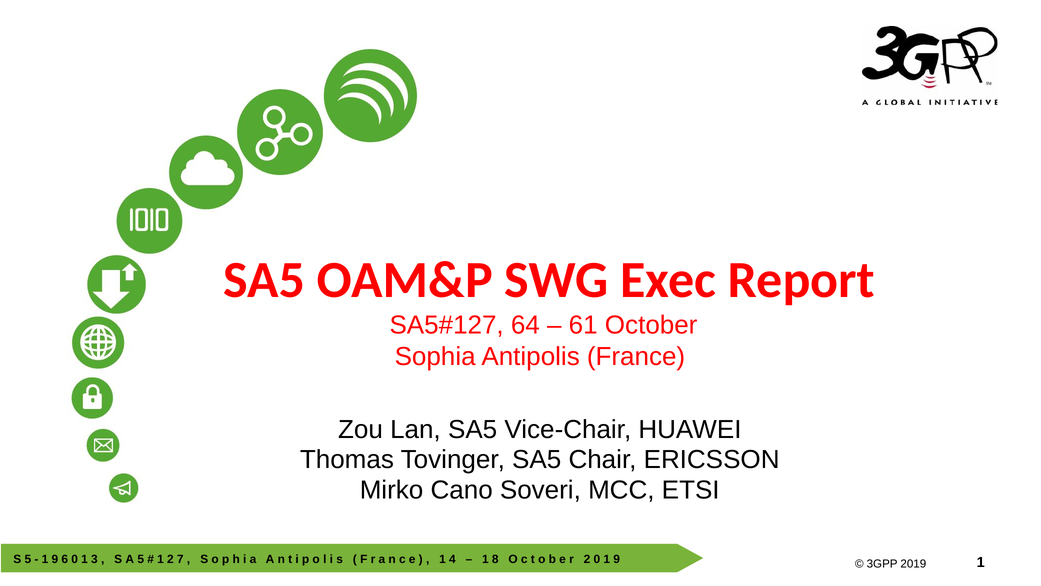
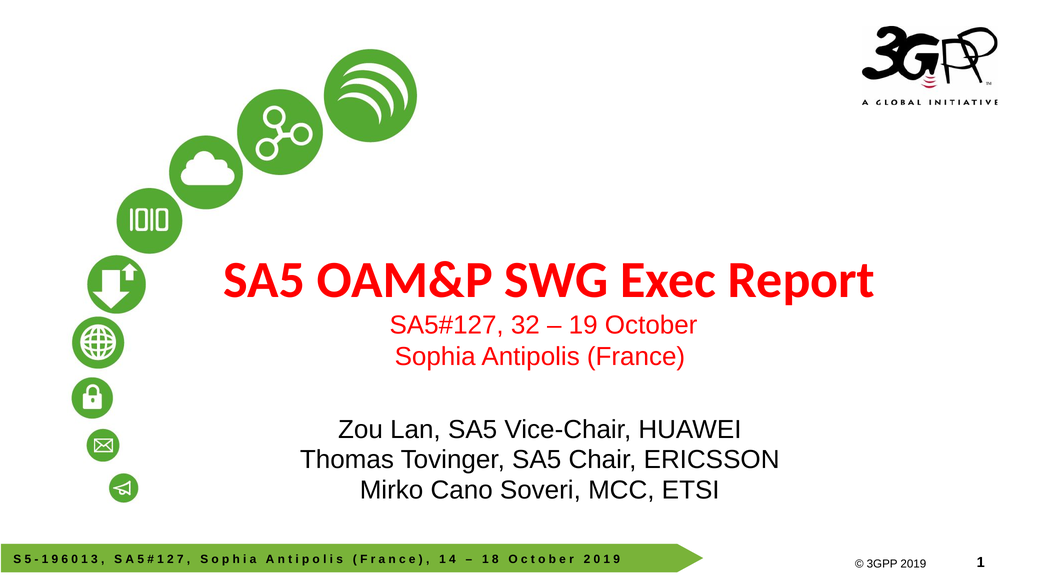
64: 64 -> 32 (525, 325)
61: 61 -> 19 (583, 325)
